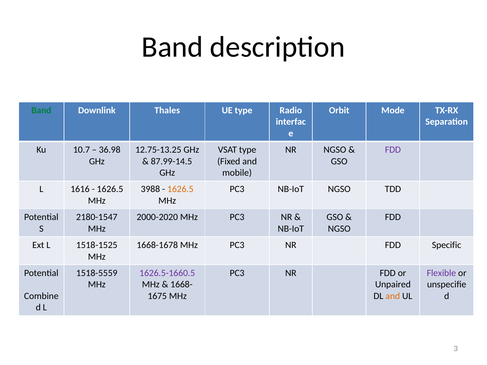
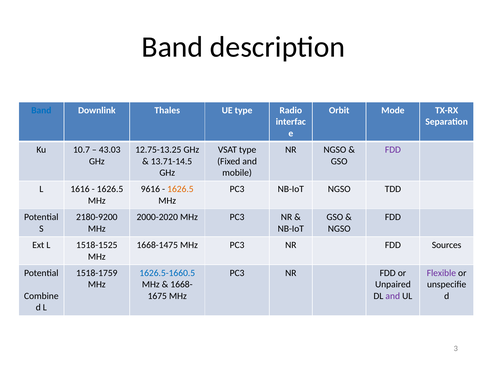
Band colour: green -> blue (41, 110)
36.98: 36.98 -> 43.03 (110, 150)
87.99-14.5: 87.99-14.5 -> 13.71-14.5 (171, 161)
3988: 3988 -> 9616 (150, 189)
2180-1547: 2180-1547 -> 2180-9200 (97, 217)
1668-1678: 1668-1678 -> 1668-1475 (157, 245)
Specific: Specific -> Sources (447, 245)
1518-5559: 1518-5559 -> 1518-1759 (97, 273)
1626.5-1660.5 colour: purple -> blue (167, 273)
and colour: orange -> purple (393, 296)
